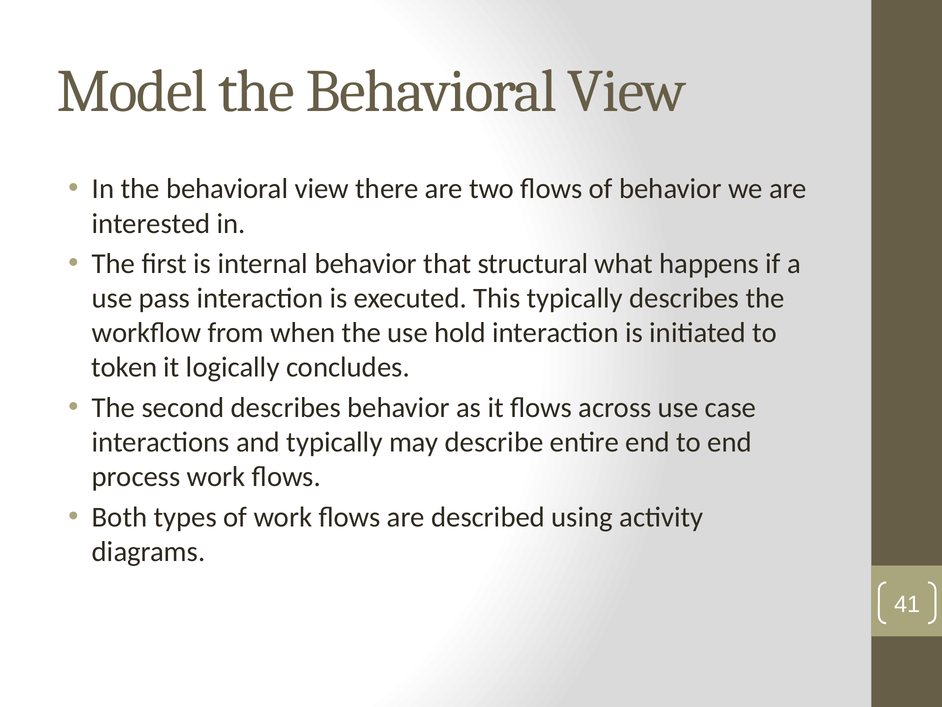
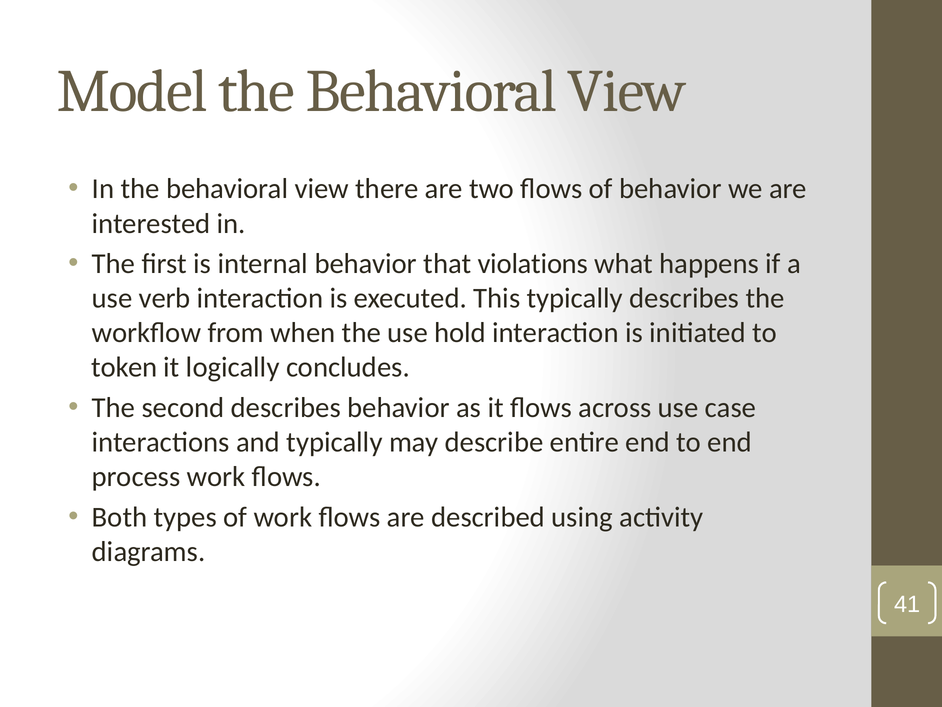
structural: structural -> violations (533, 264)
pass: pass -> verb (165, 298)
